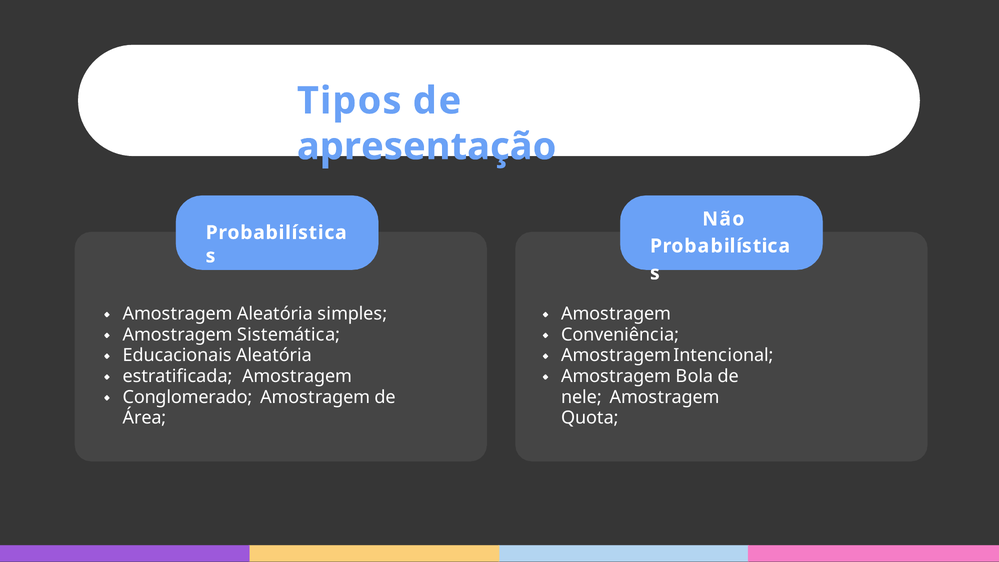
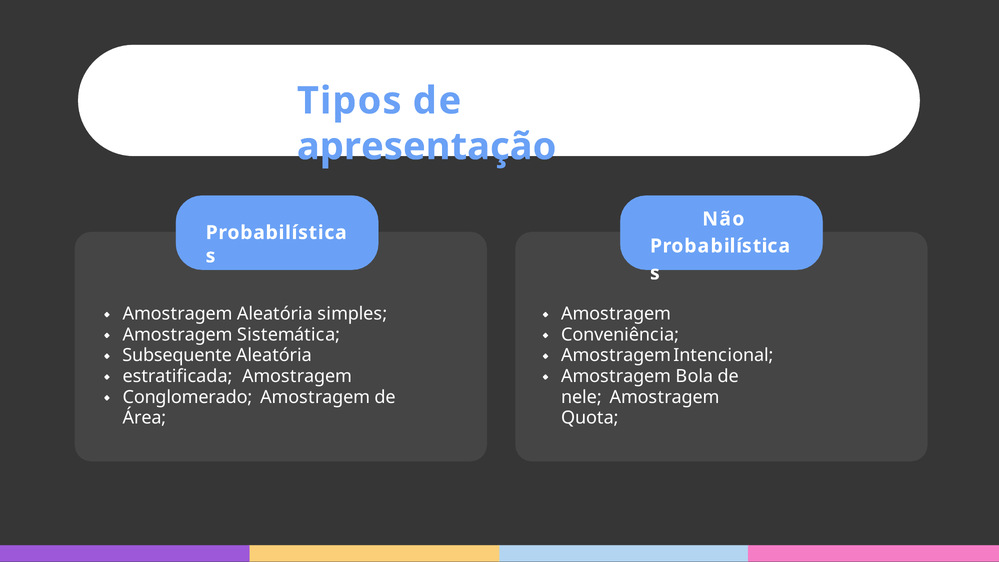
Educacionais: Educacionais -> Subsequente (177, 355)
